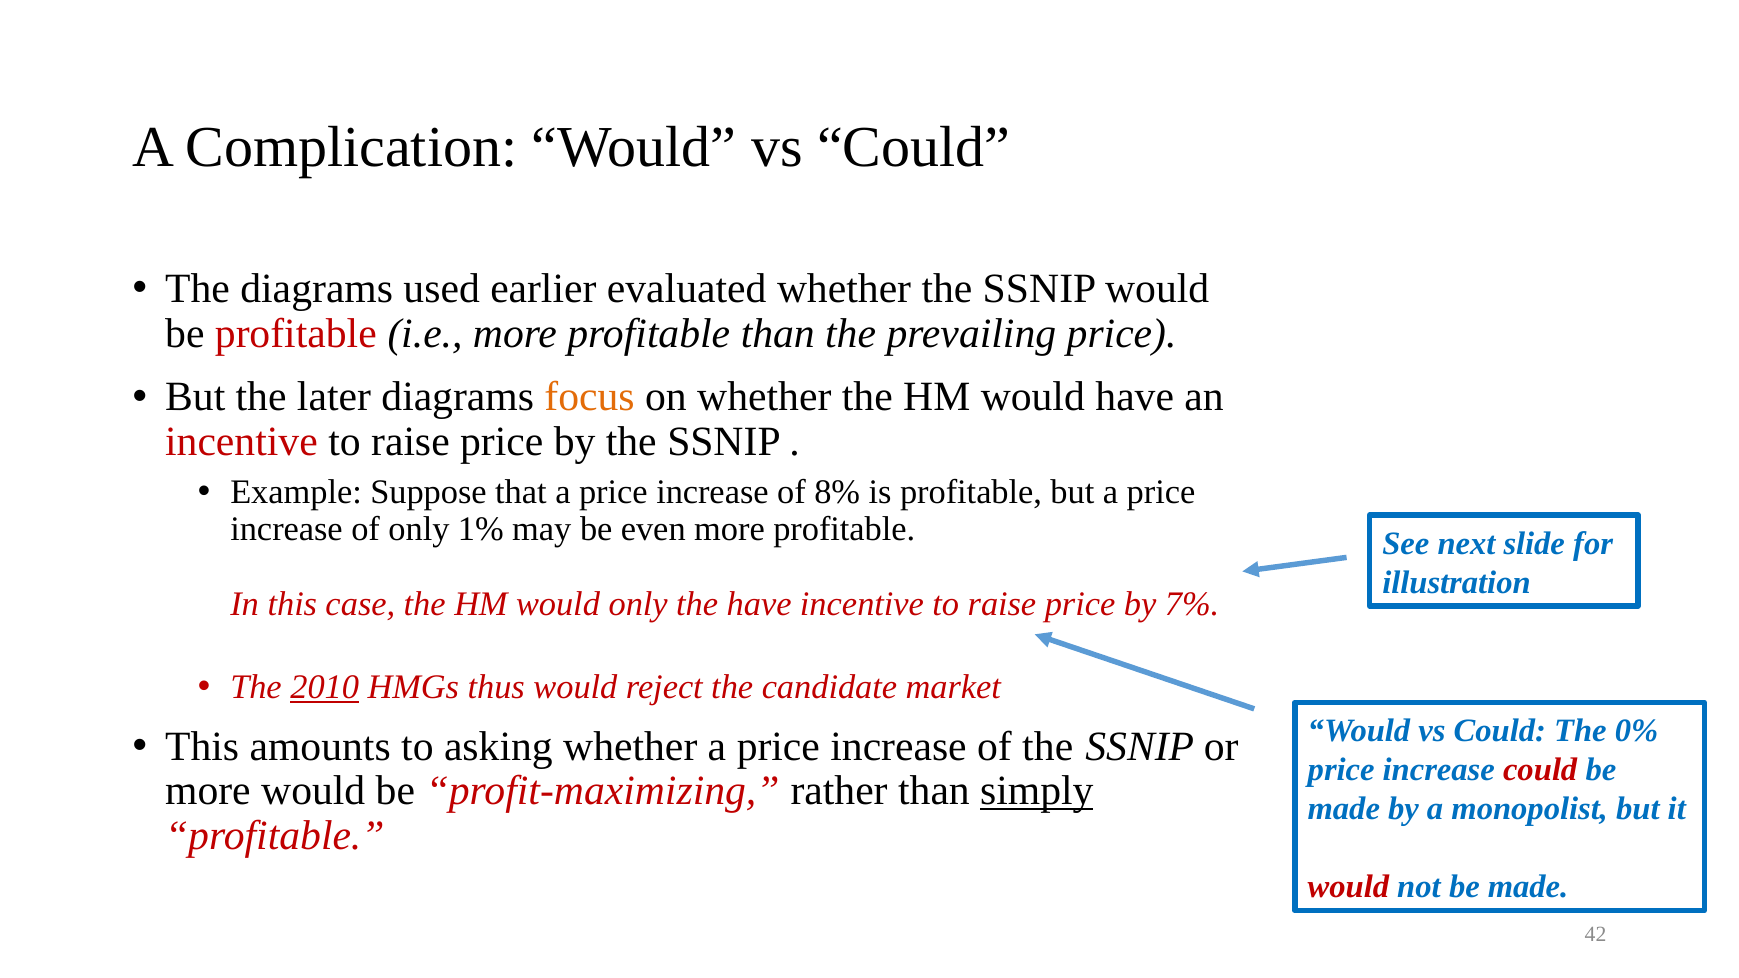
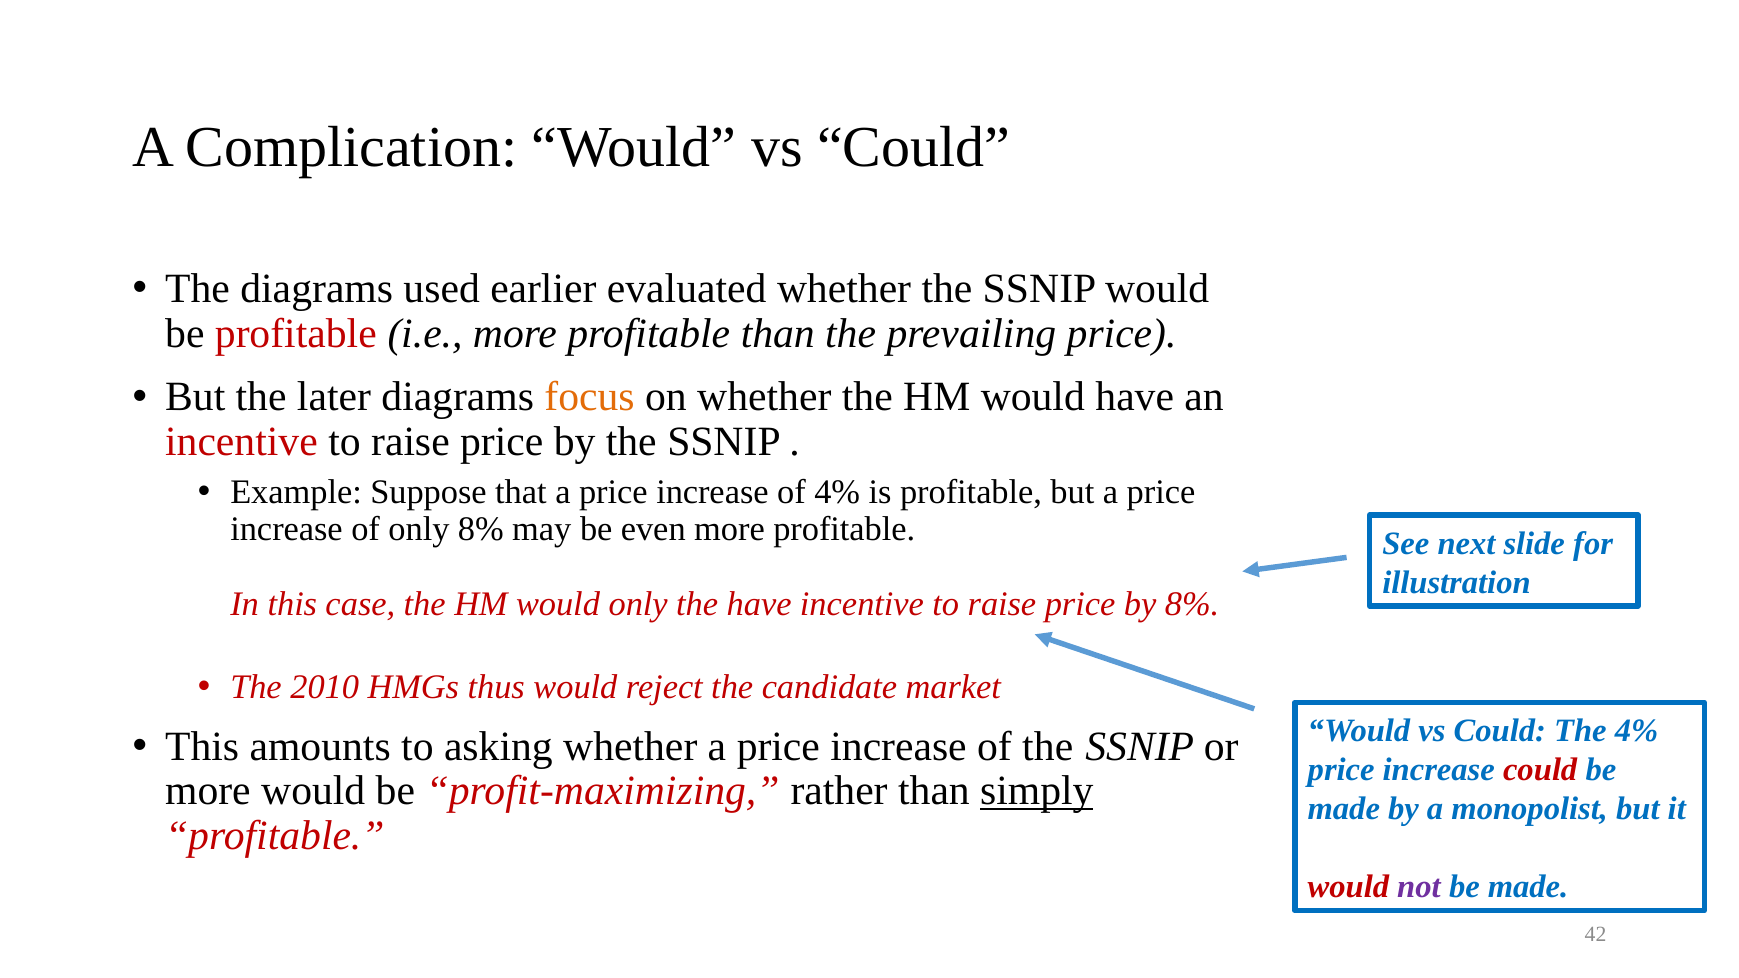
of 8%: 8% -> 4% (837, 492)
only 1%: 1% -> 8% (481, 530)
by 7%: 7% -> 8% (1192, 604)
2010 underline: present -> none (325, 687)
The 0%: 0% -> 4% (1637, 731)
not colour: blue -> purple (1419, 887)
